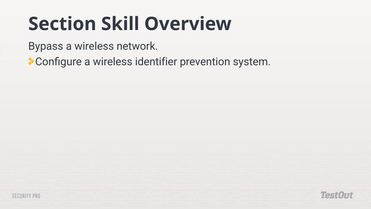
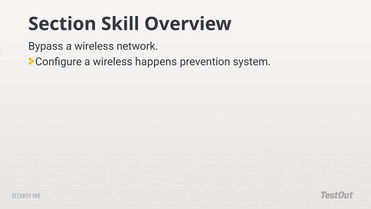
identifier: identifier -> happens (156, 62)
